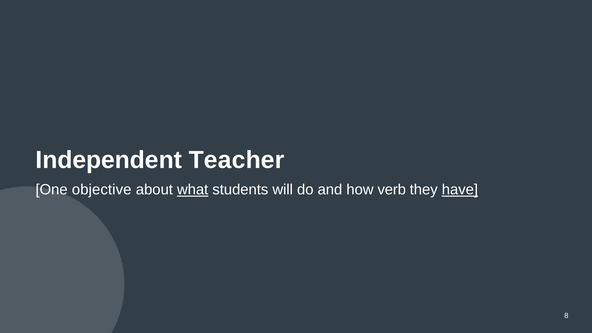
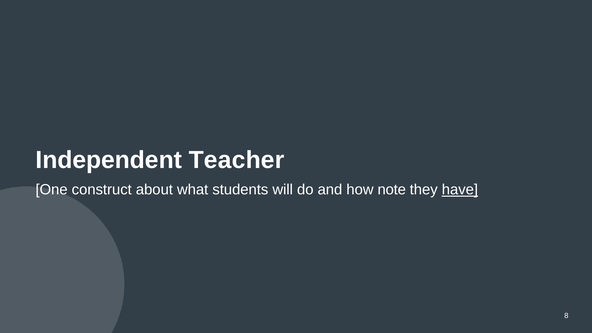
objective: objective -> construct (102, 190)
what underline: present -> none (193, 190)
verb: verb -> note (392, 190)
